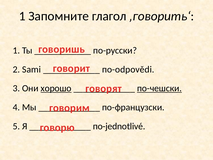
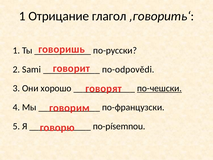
Запомните: Запомните -> Отрицание (59, 16)
хорошо underline: present -> none (56, 88)
по-jednotlivé: по-jednotlivé -> по-písemnou (119, 126)
